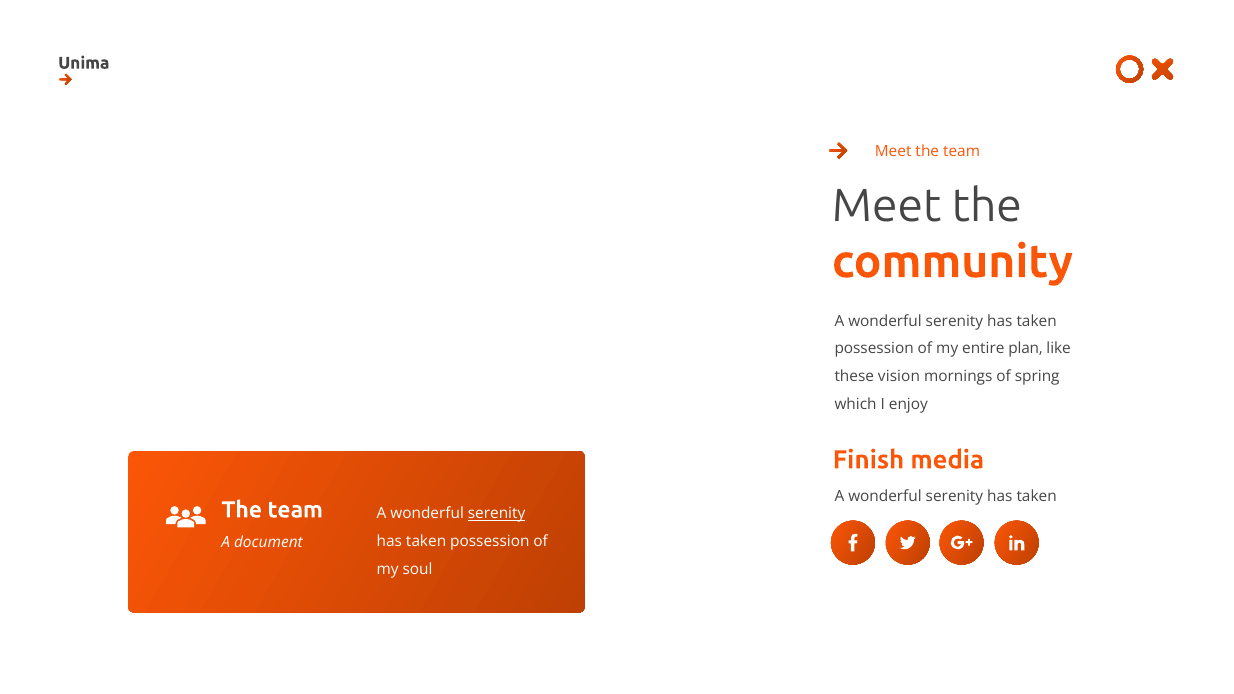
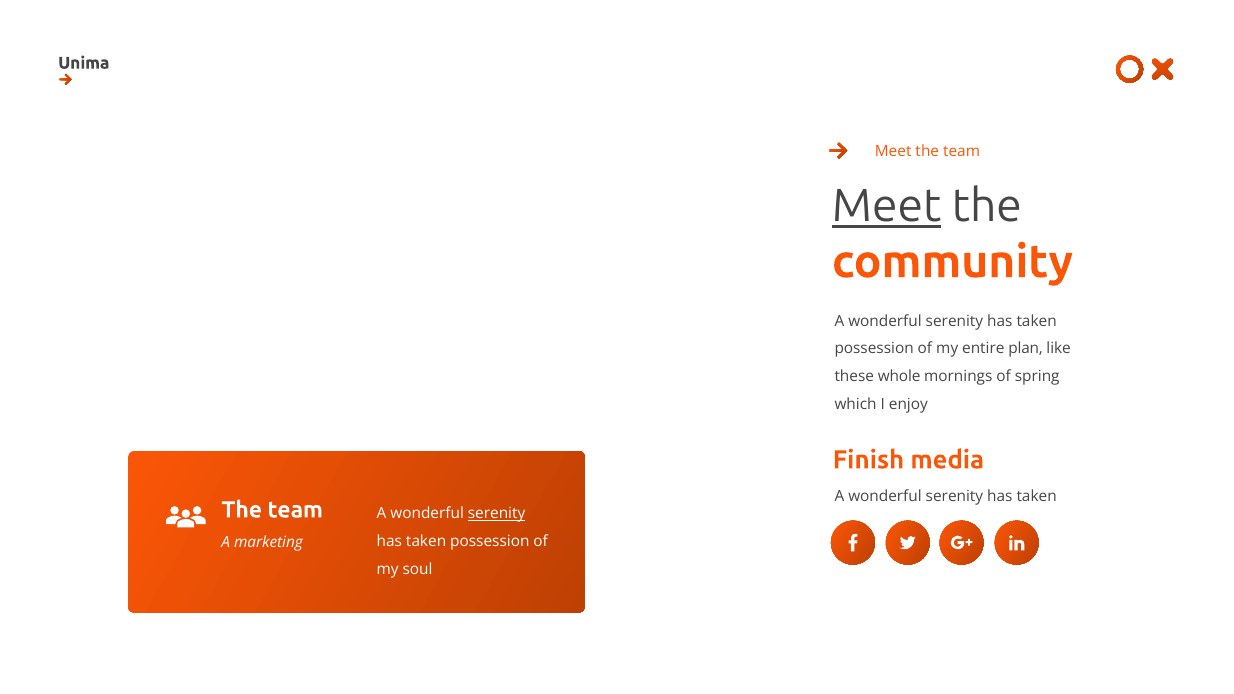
Meet underline: none -> present (887, 206)
vision: vision -> whole (899, 377)
document: document -> marketing (268, 542)
